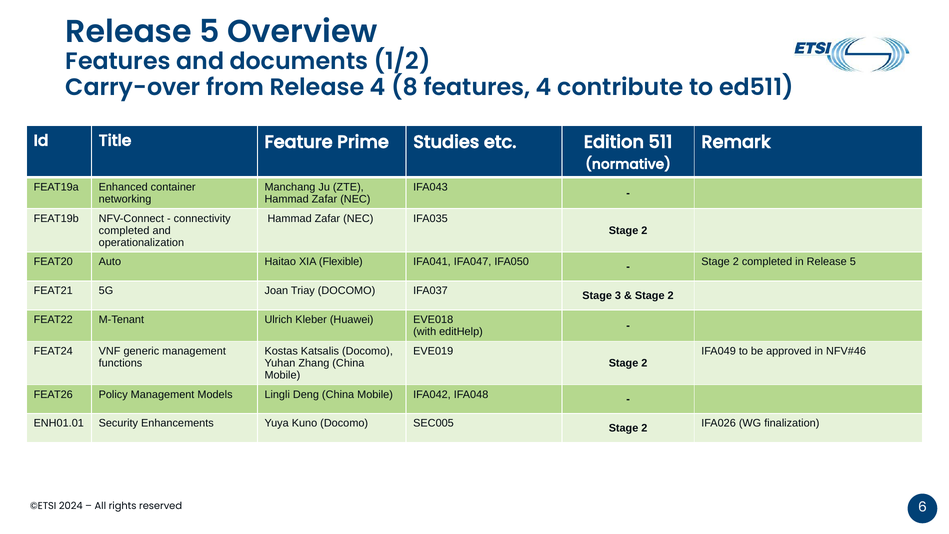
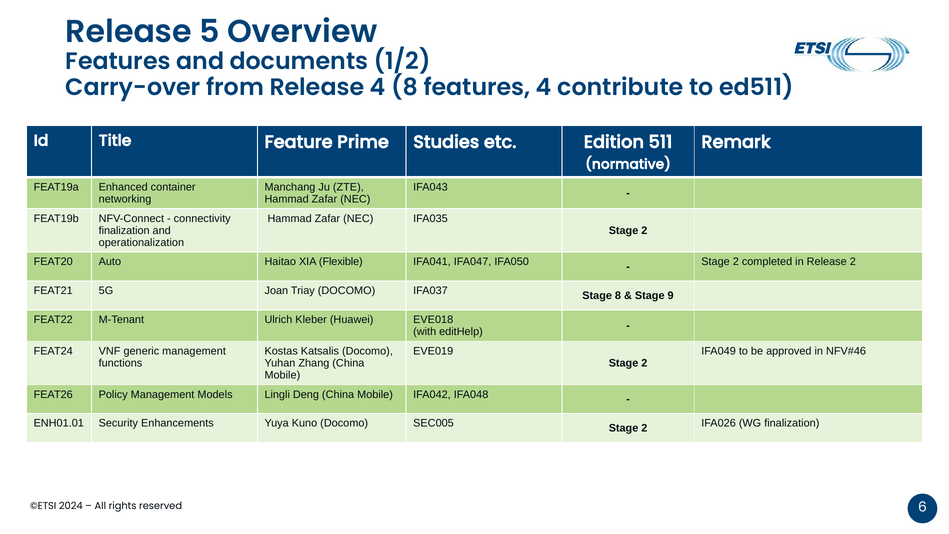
completed: completed -> finalization (124, 230)
in Release 5: 5 -> 2 (853, 262)
Stage 3: 3 -> 8 (618, 295)
2: 2 -> 9 (671, 295)
